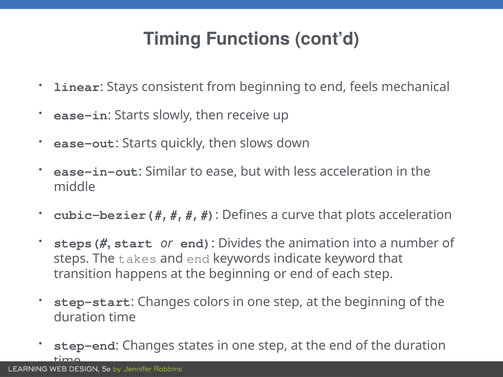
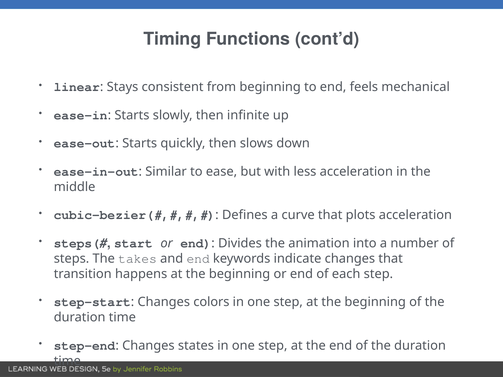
receive: receive -> infinite (248, 115)
indicate keyword: keyword -> changes (350, 259)
